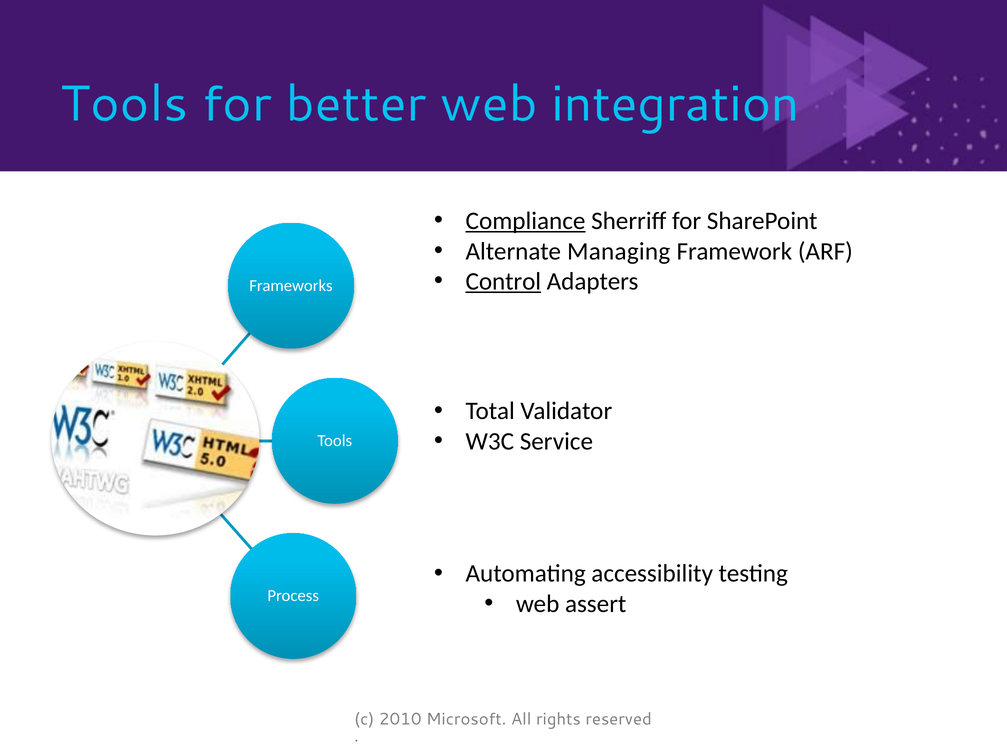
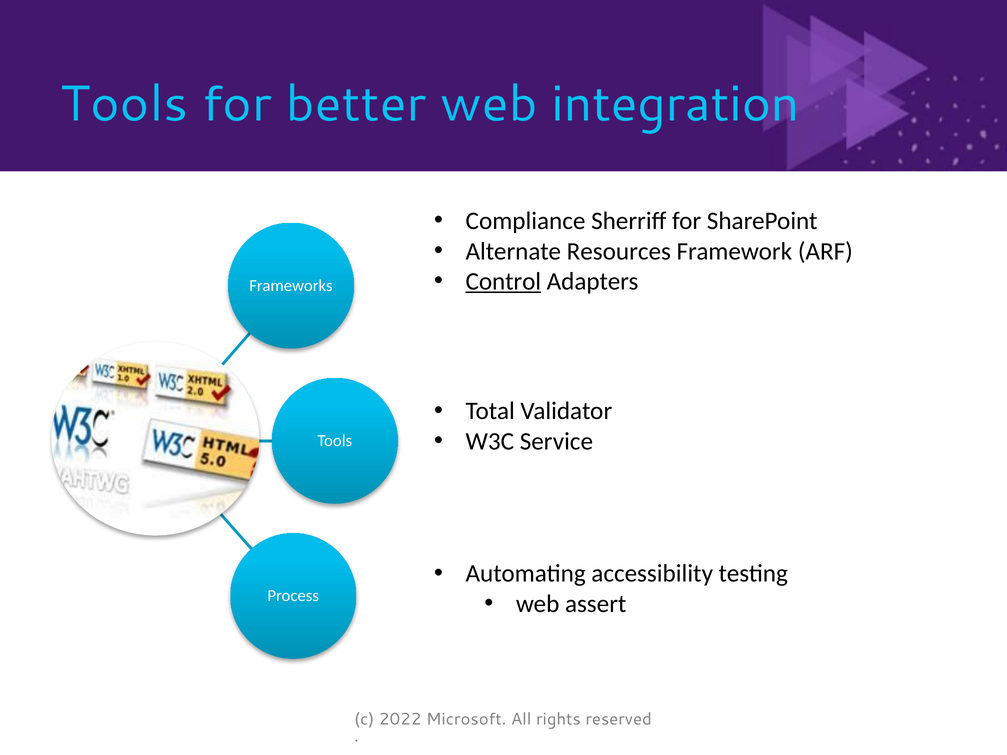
Compliance underline: present -> none (526, 221)
Managing: Managing -> Resources (619, 251)
2010: 2010 -> 2022 (400, 720)
